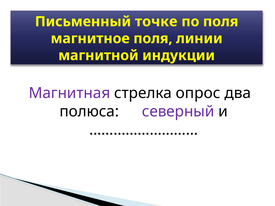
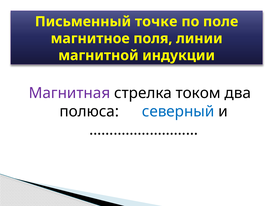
по поля: поля -> поле (221, 22)
опрос: опрос -> током (198, 93)
северный colour: purple -> blue (178, 112)
